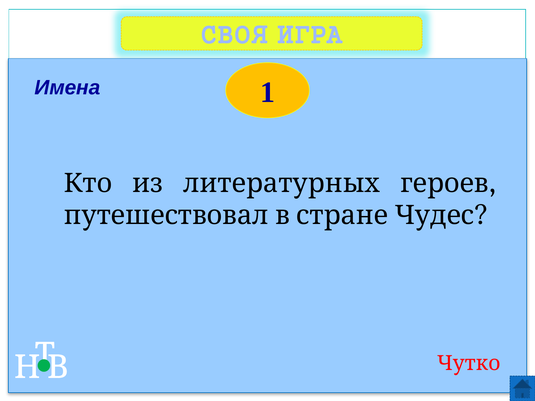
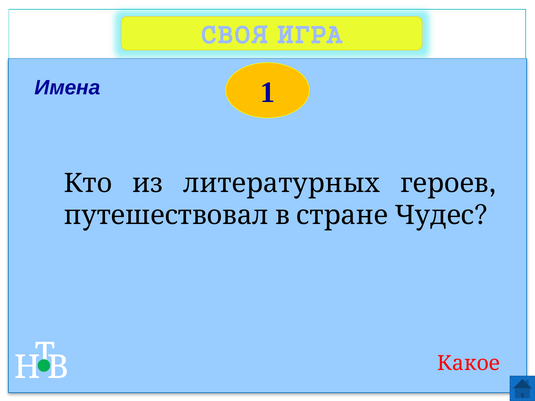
Чутко: Чутко -> Какое (469, 363)
